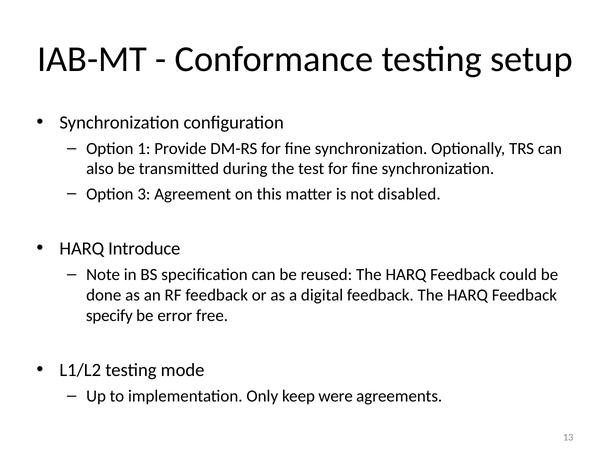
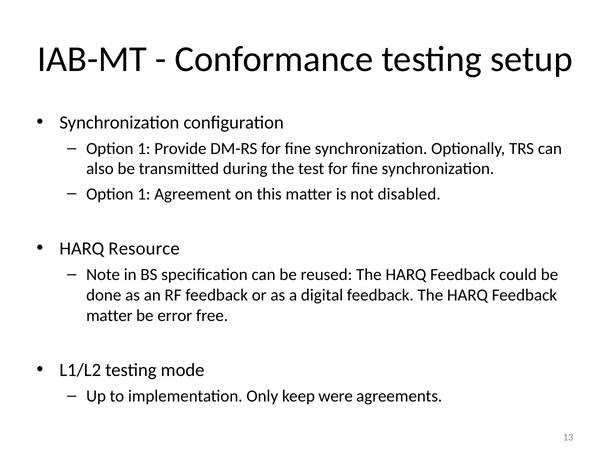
3: 3 -> 1 (144, 194)
Introduce: Introduce -> Resource (144, 248)
specify: specify -> matter (109, 315)
